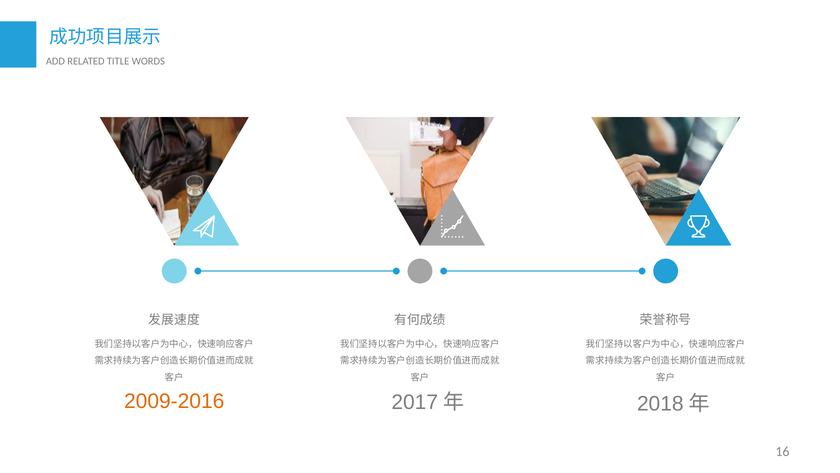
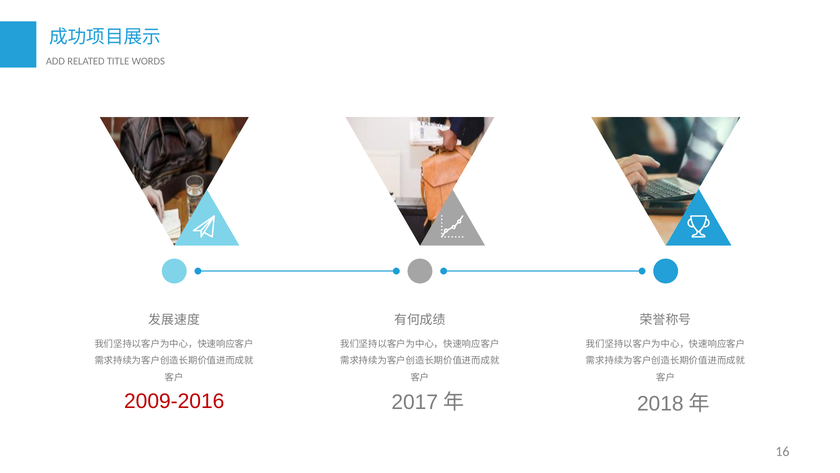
2009-2016 colour: orange -> red (174, 401)
